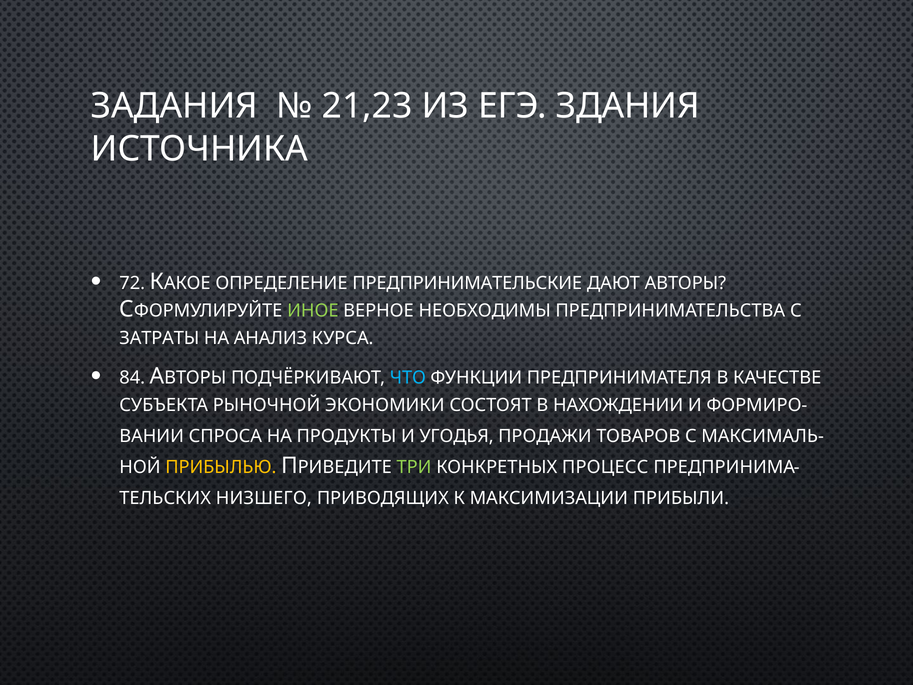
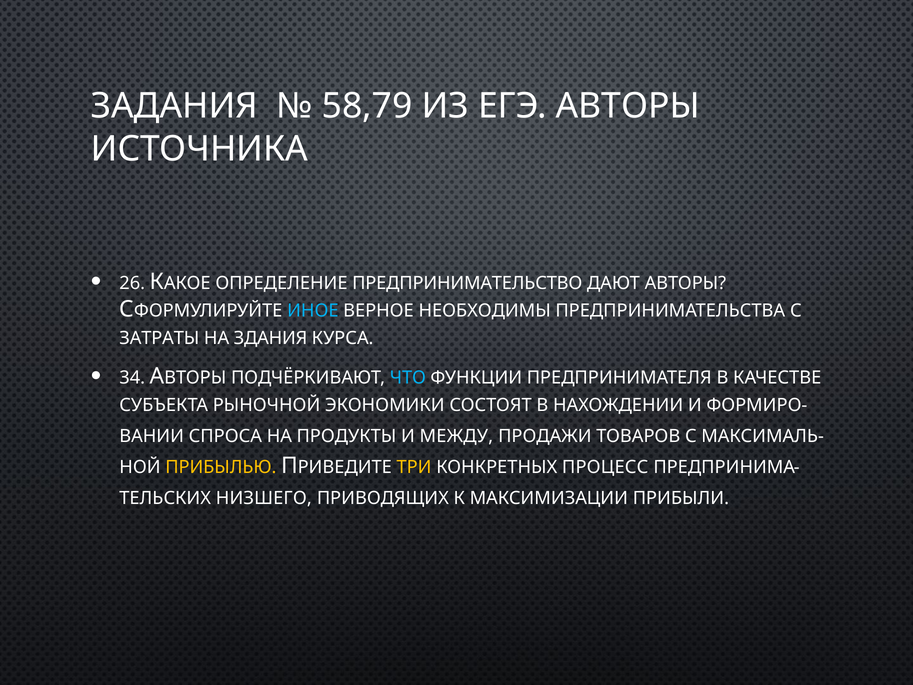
21,23: 21,23 -> 58,79 (367, 106)
ЕГЭ ЗДАНИЯ: ЗДАНИЯ -> АВТОРЫ (628, 106)
72: 72 -> 26 (132, 283)
ПРЕДПРИНИМАТЕЛЬСКИЕ: ПРЕДПРИНИМАТЕЛЬСКИЕ -> ПРЕДПРИНИМАТЕЛЬСТВО (467, 283)
ИНОЕ colour: light green -> light blue (313, 311)
АНАЛИЗ: АНАЛИЗ -> ЗДАНИЯ (270, 338)
84: 84 -> 34 (132, 378)
УГОДЬЯ: УГОДЬЯ -> МЕЖДУ (456, 436)
ТРИ colour: light green -> yellow (414, 467)
